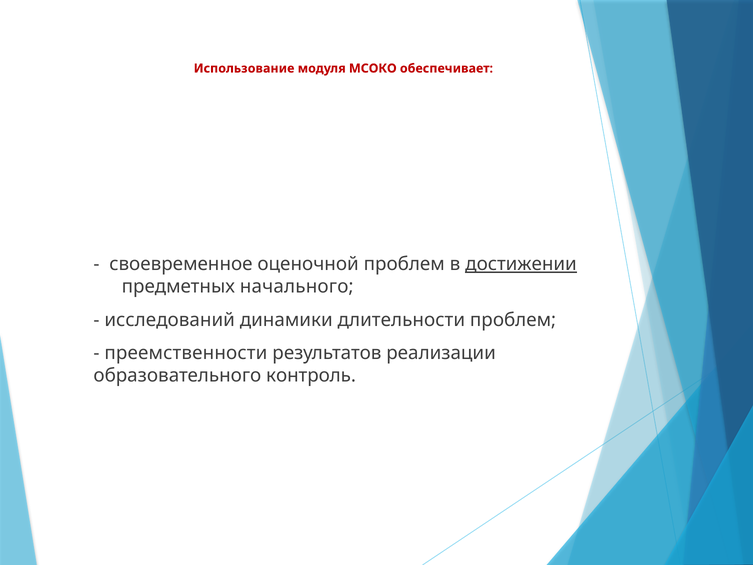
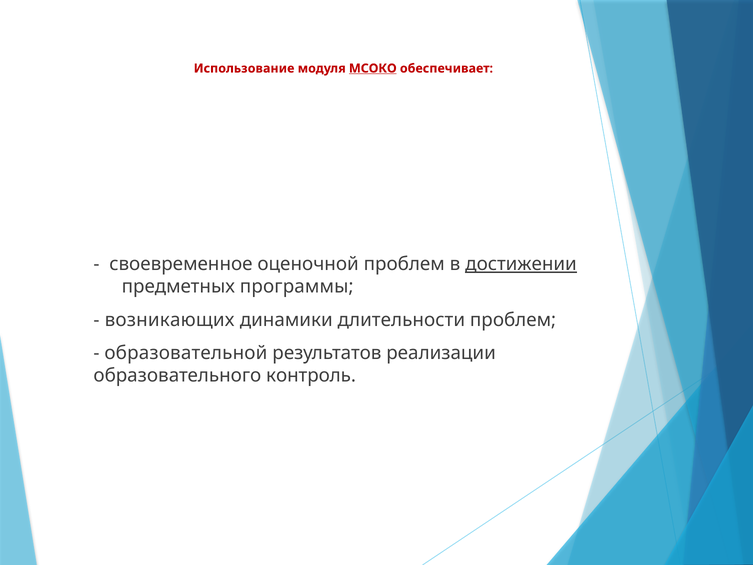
МСОКО underline: none -> present (373, 68)
начального: начального -> программы (297, 287)
исследований: исследований -> возникающих (170, 320)
преемственности: преемственности -> образовательной (186, 353)
